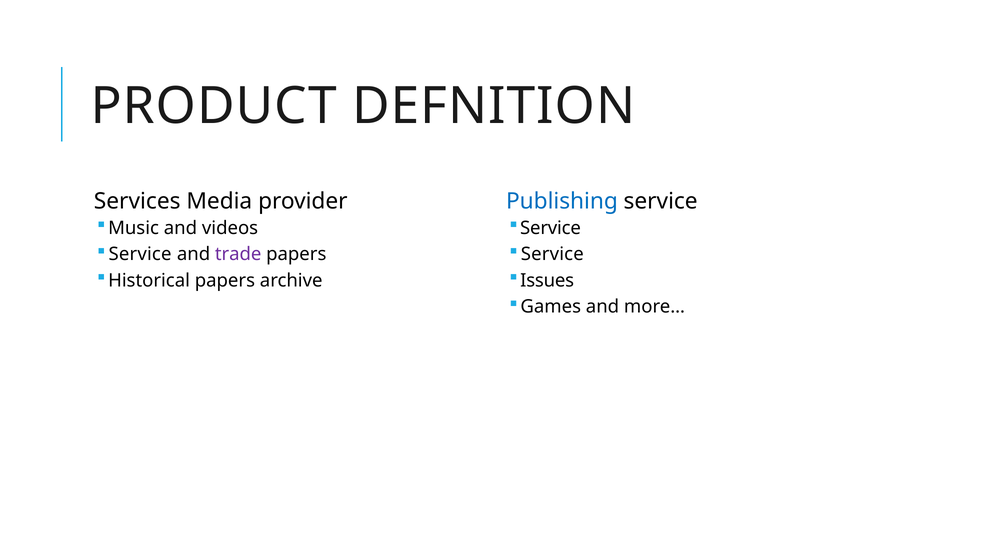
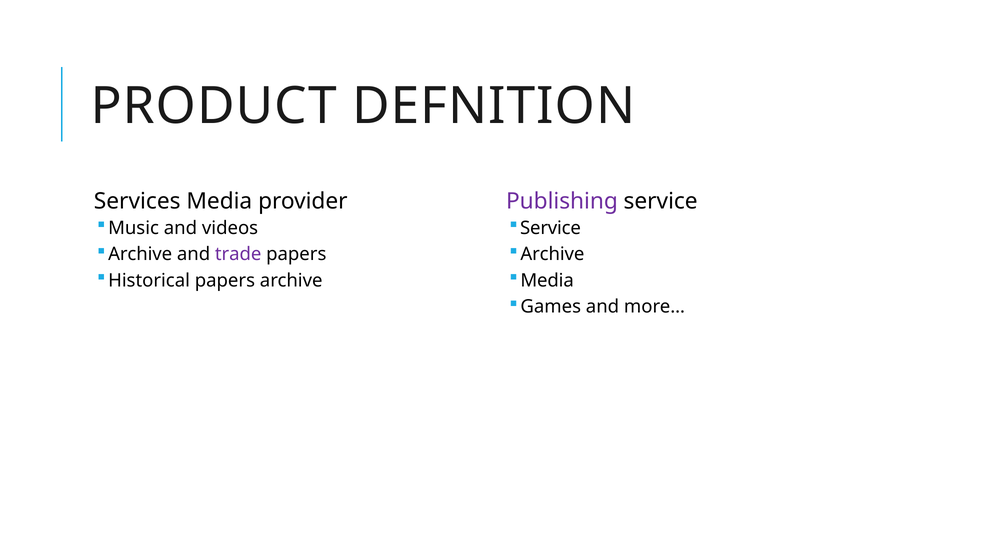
Publishing colour: blue -> purple (562, 201)
Service: Service -> Archive (140, 254)
Service: Service -> Archive (552, 254)
Issues: Issues -> Media (547, 280)
